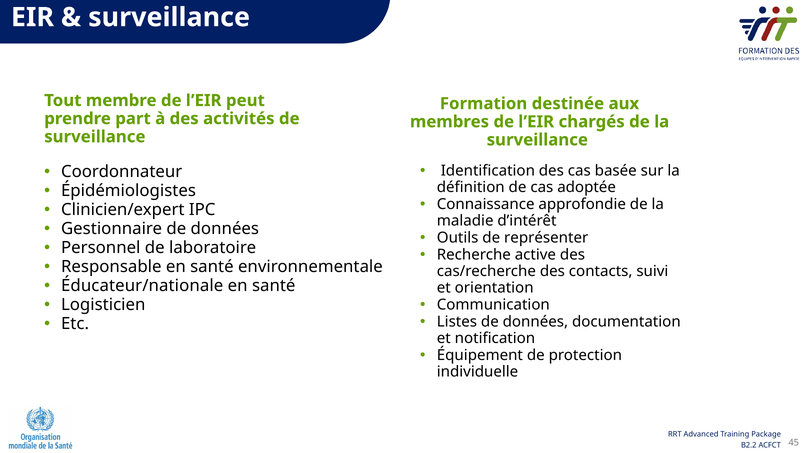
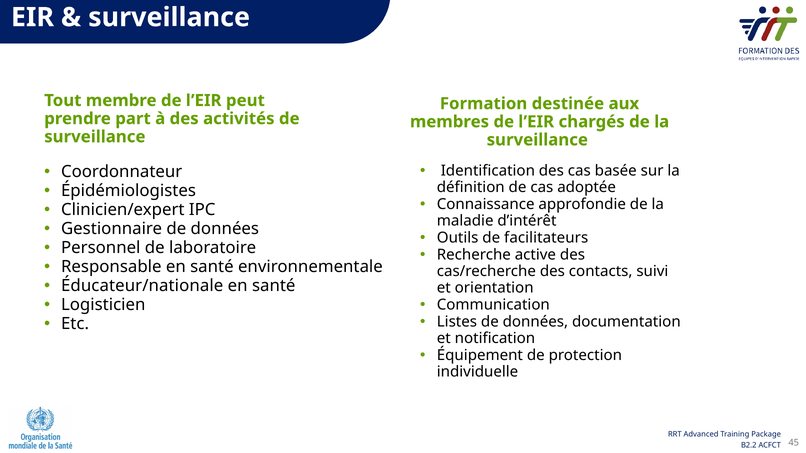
représenter: représenter -> facilitateurs (546, 238)
